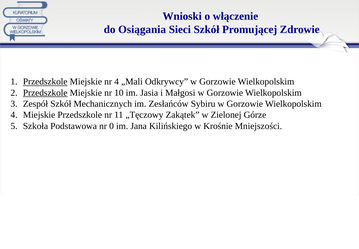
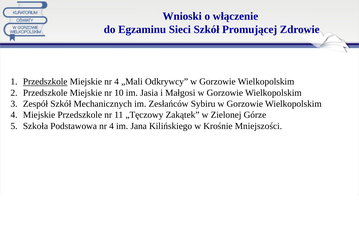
Osiągania: Osiągania -> Egzaminu (142, 29)
Przedszkole underline: present -> none (45, 93)
Podstawowa nr 0: 0 -> 4 (112, 126)
